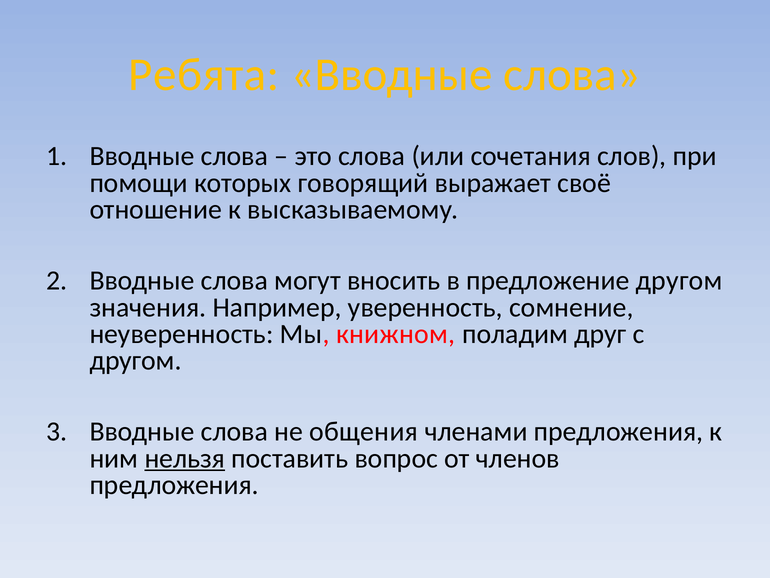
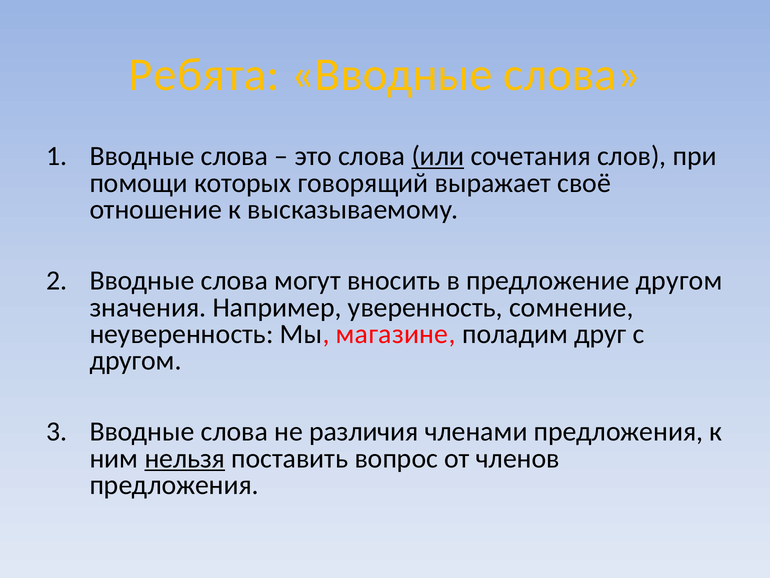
или underline: none -> present (438, 156)
книжном: книжном -> магазине (396, 334)
общения: общения -> различия (364, 431)
